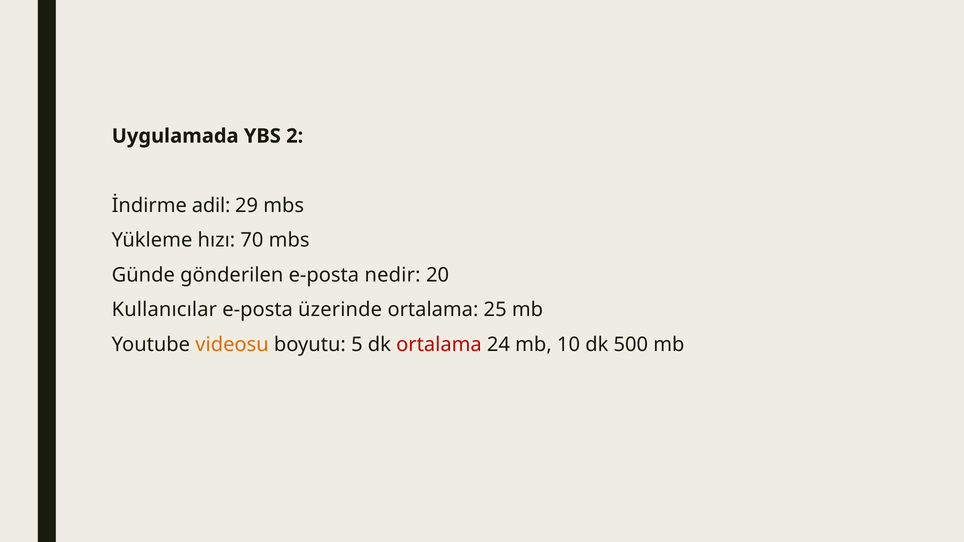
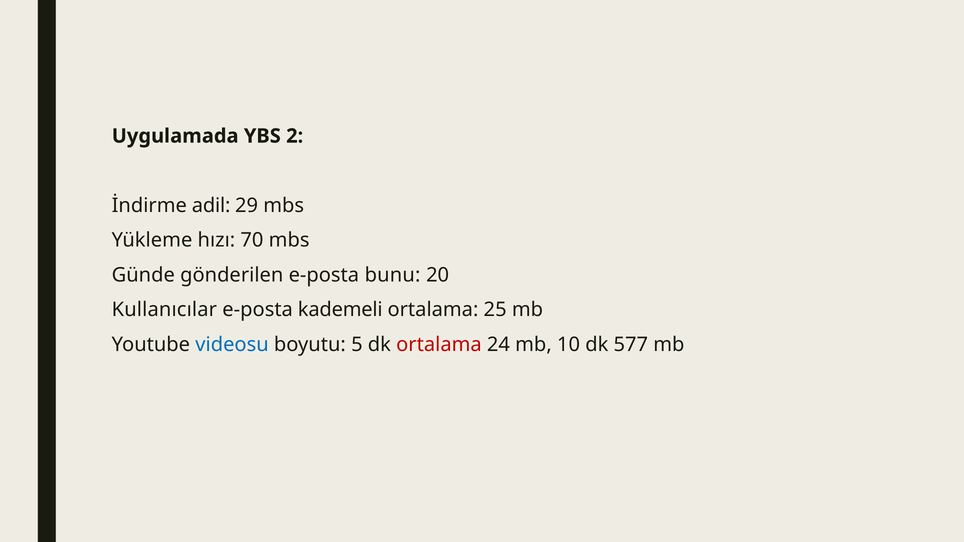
nedir: nedir -> bunu (393, 275)
üzerinde: üzerinde -> kademeli (340, 310)
videosu colour: orange -> blue (232, 345)
500: 500 -> 577 (631, 345)
